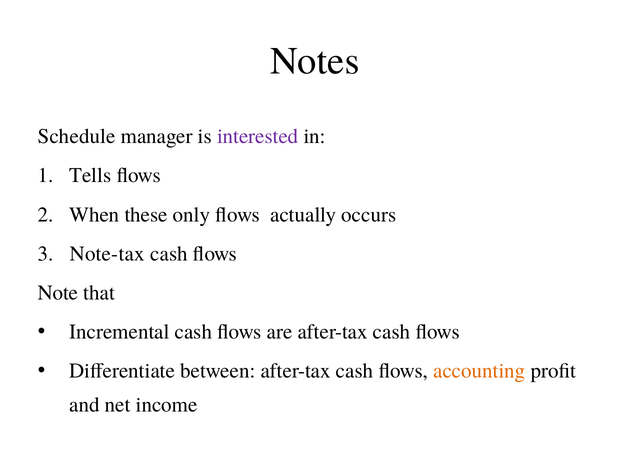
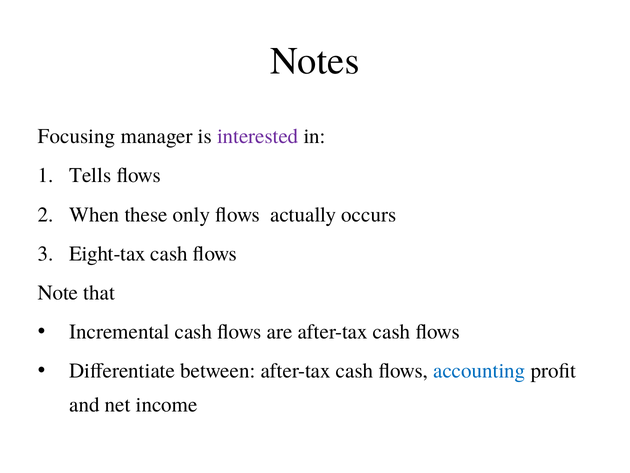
Schedule: Schedule -> Focusing (77, 136)
Note-tax: Note-tax -> Eight-tax (107, 253)
accounting colour: orange -> blue (479, 371)
